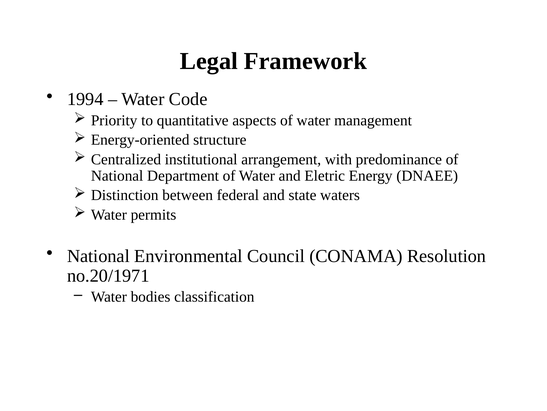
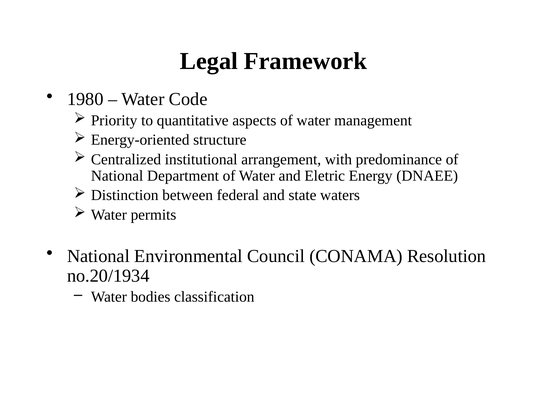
1994: 1994 -> 1980 (85, 99)
no.20/1971: no.20/1971 -> no.20/1934 (108, 275)
